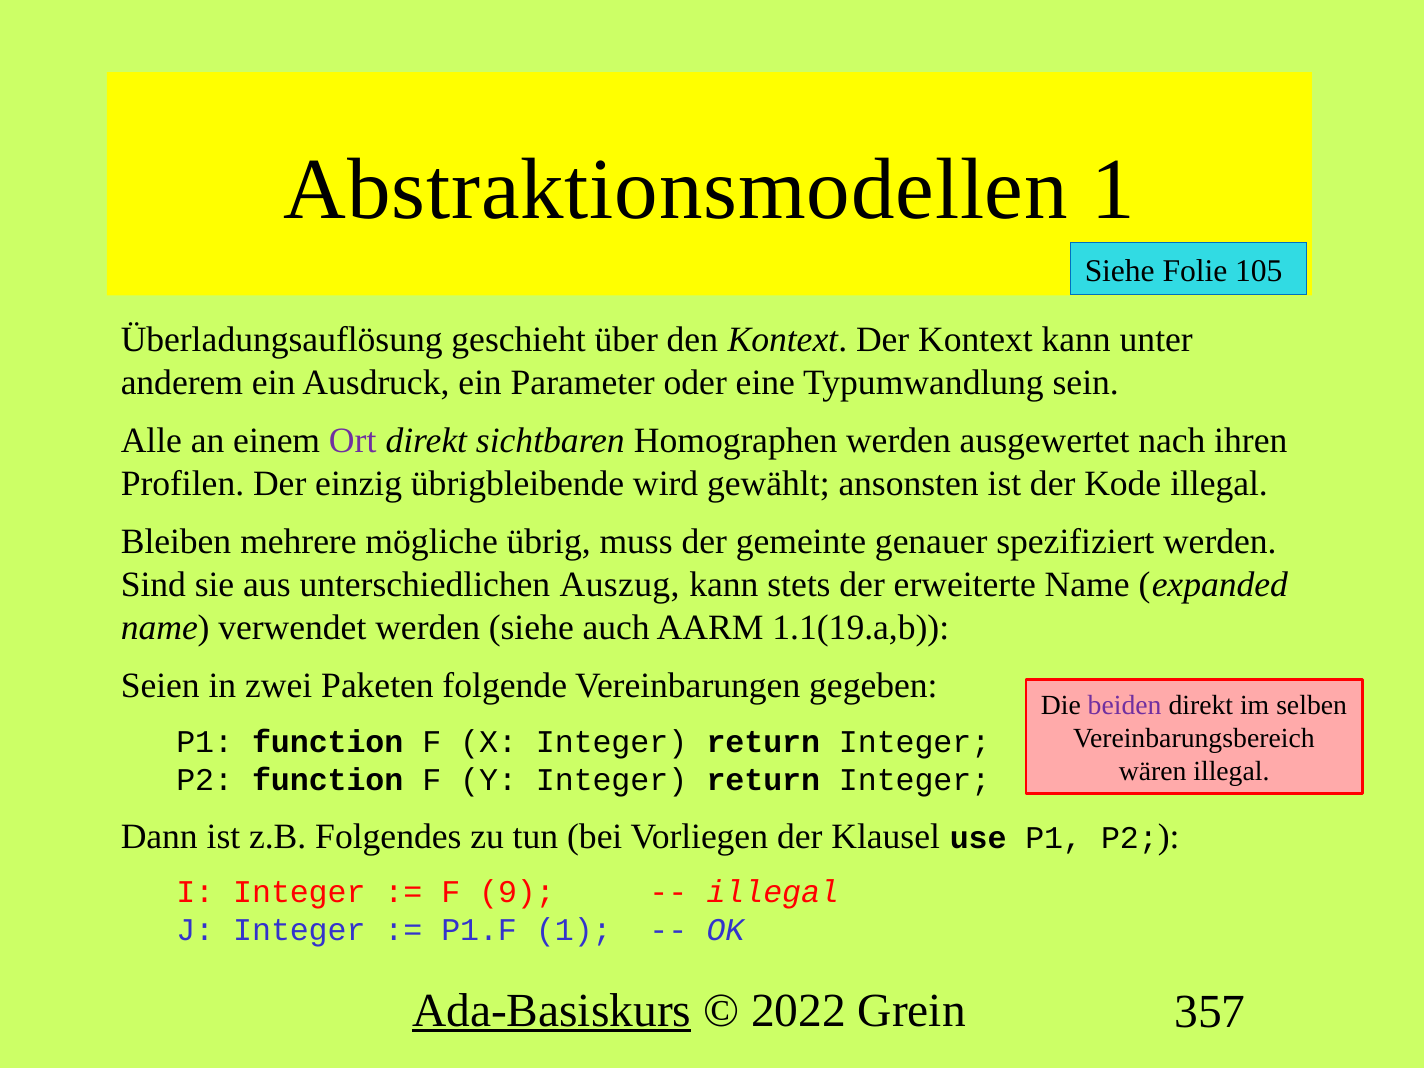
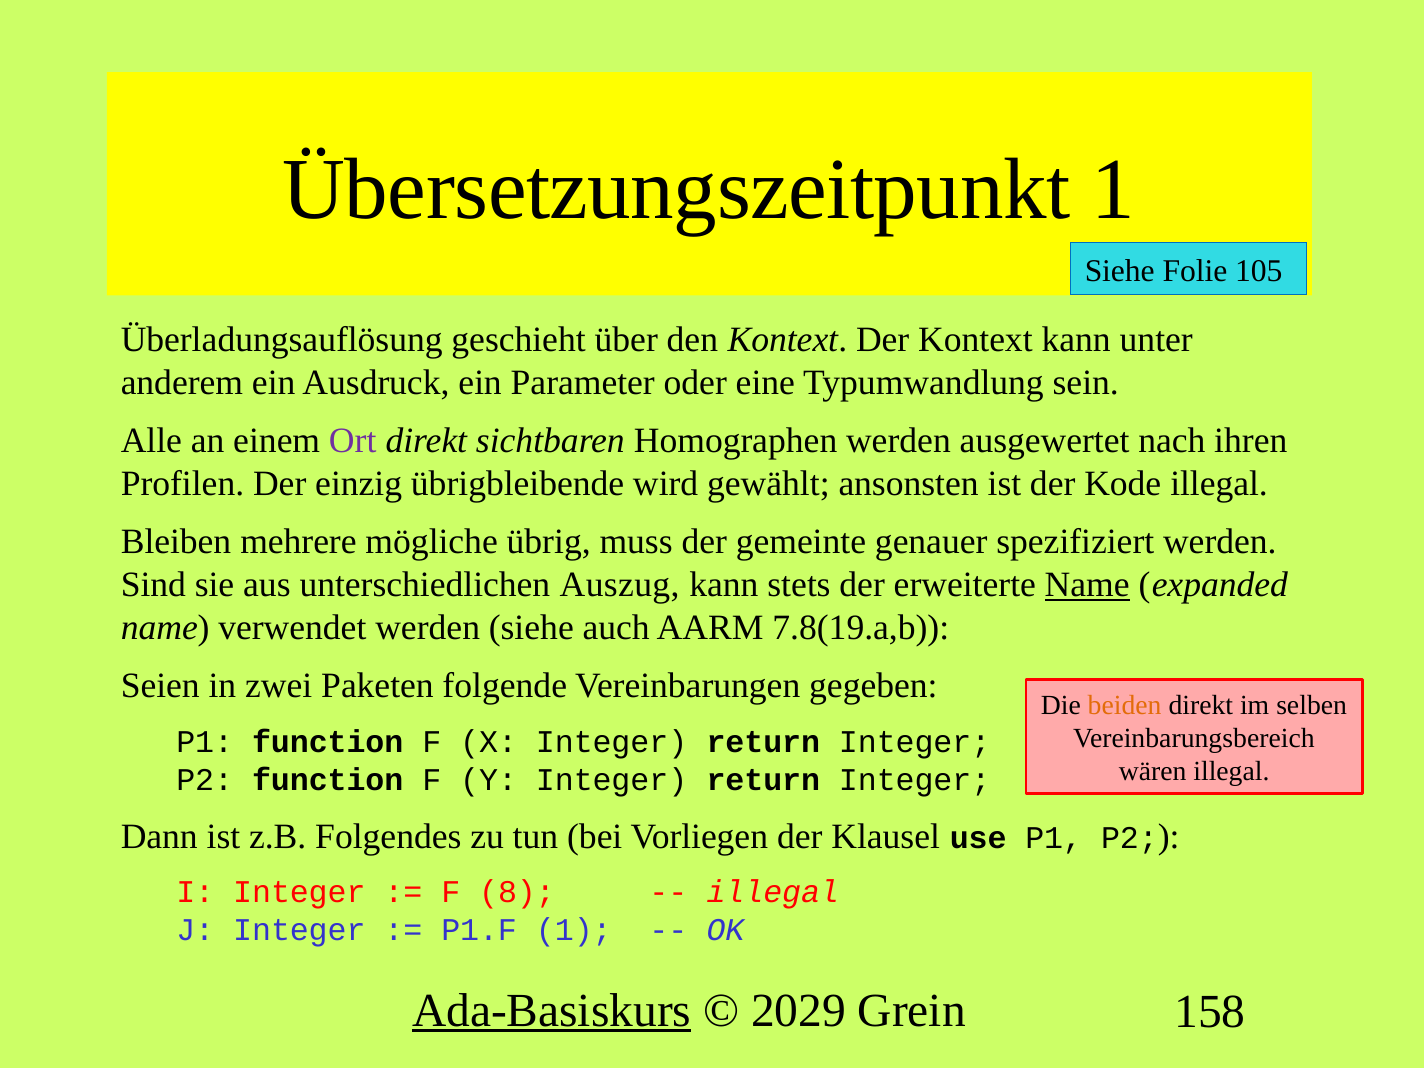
Abstraktionsmodellen: Abstraktionsmodellen -> Übersetzungszeitpunkt (676, 190)
Name underline: none -> present (1087, 585)
1.1(19.a,b: 1.1(19.a,b -> 7.8(19.a,b (861, 628)
beiden colour: purple -> orange (1125, 705)
9: 9 -> 8 (517, 892)
2022: 2022 -> 2029 (799, 1010)
357: 357 -> 158 (1210, 1012)
